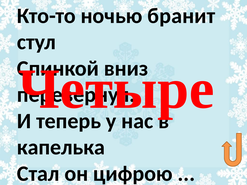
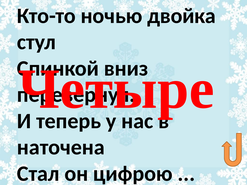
бранит: бранит -> двойка (182, 16)
капелька: капелька -> наточена (61, 148)
